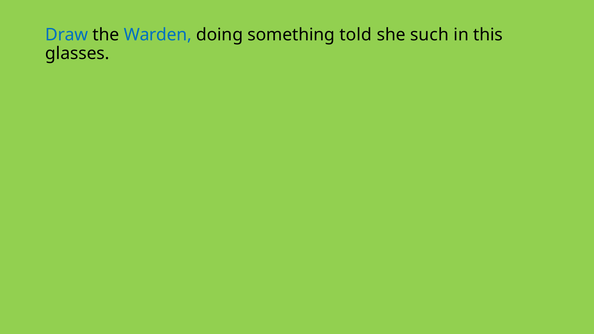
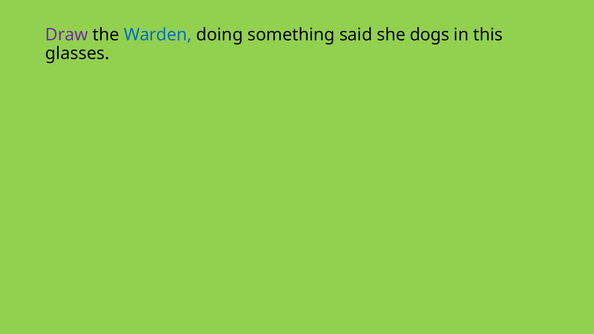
Draw colour: blue -> purple (67, 35)
told: told -> said (356, 35)
such: such -> dogs (430, 35)
